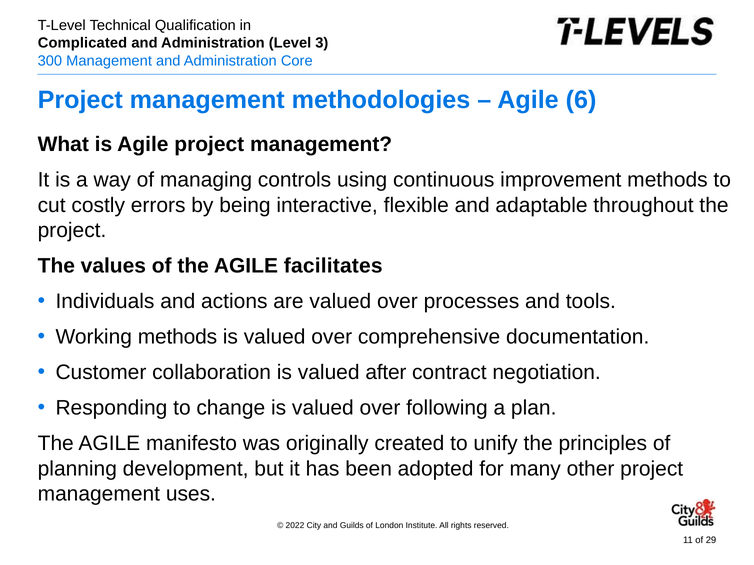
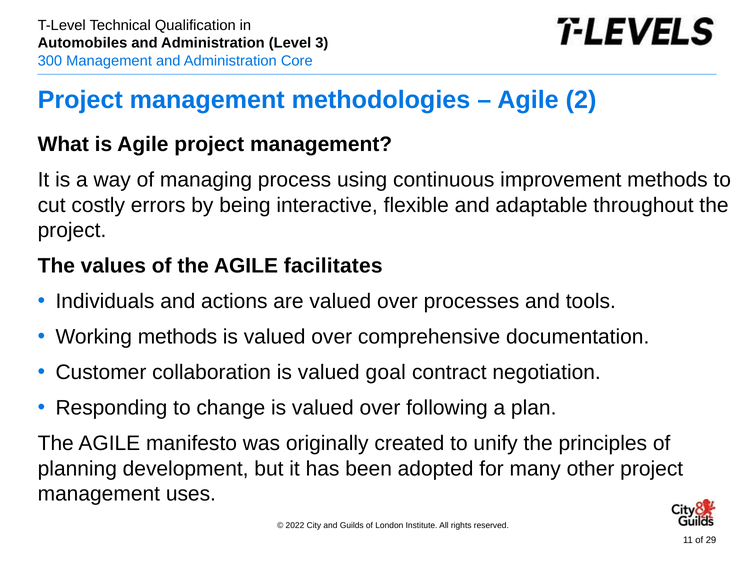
Complicated: Complicated -> Automobiles (83, 43)
6: 6 -> 2 (581, 100)
controls: controls -> process (295, 180)
after: after -> goal (386, 373)
